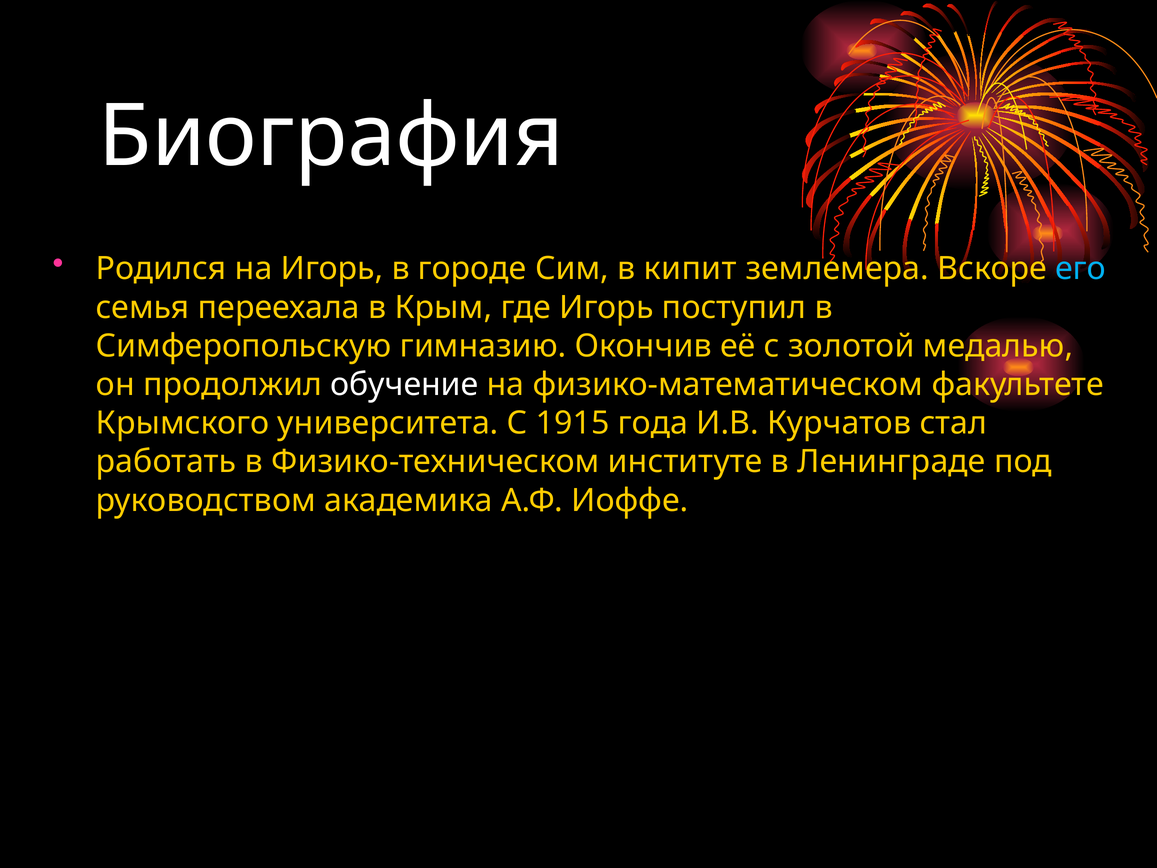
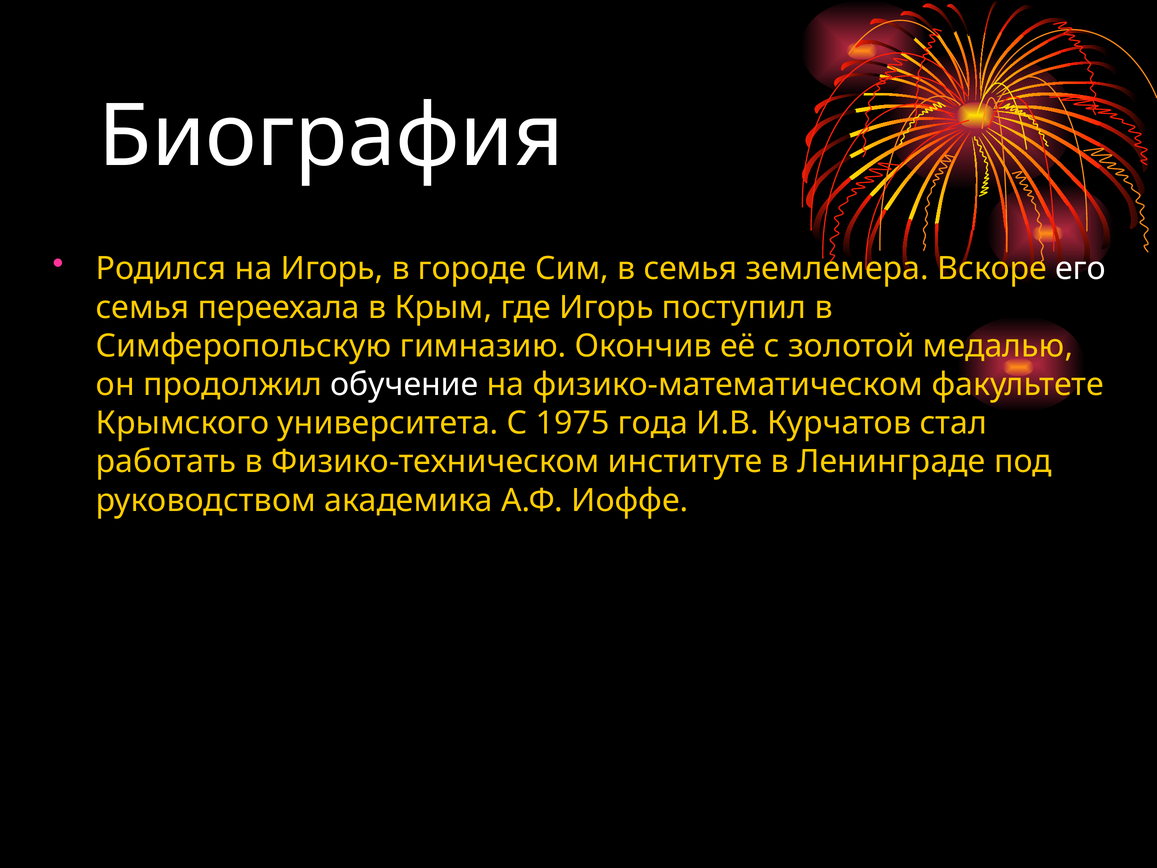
в кипит: кипит -> семья (691, 269)
его colour: light blue -> white (1081, 269)
1915: 1915 -> 1975 (573, 423)
